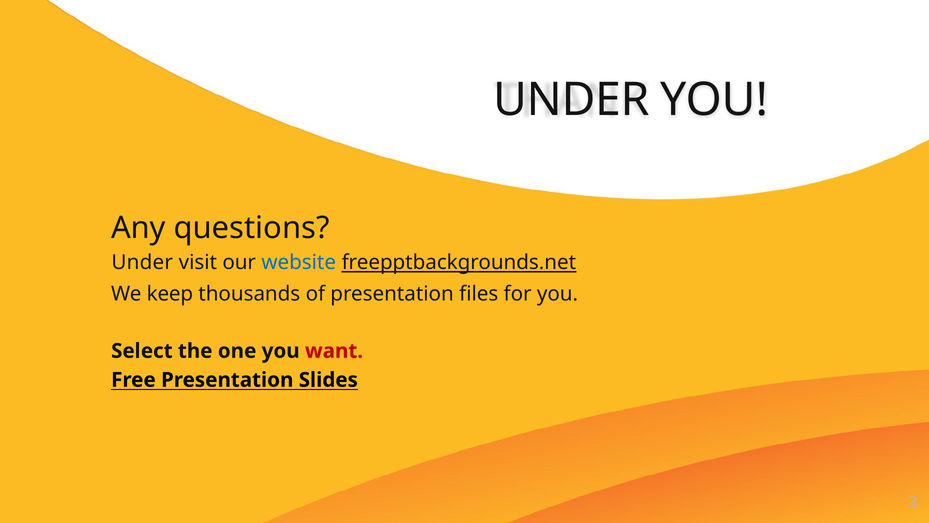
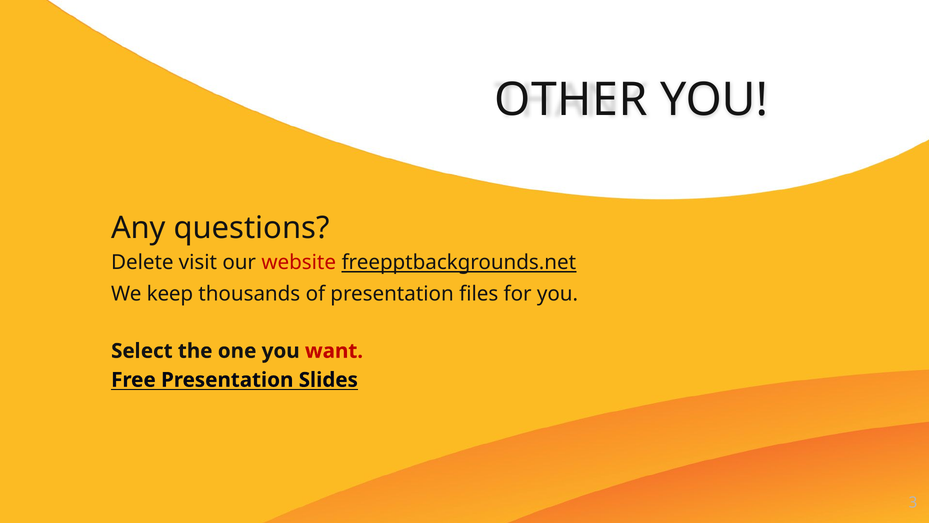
UNDER: UNDER -> OTHER (571, 100)
Under: Under -> Delete (142, 262)
website colour: blue -> red (299, 262)
